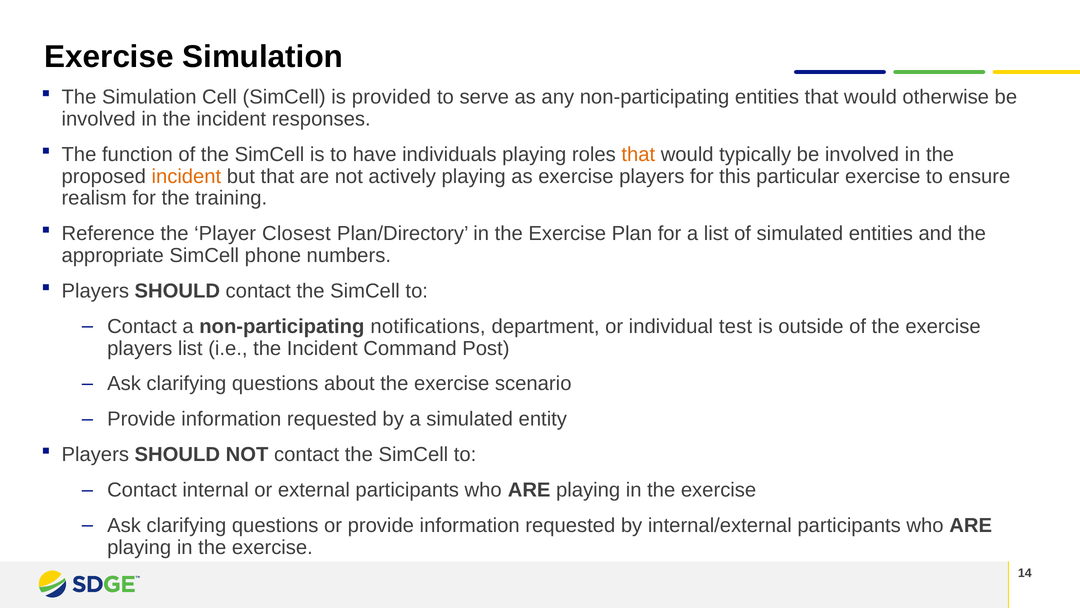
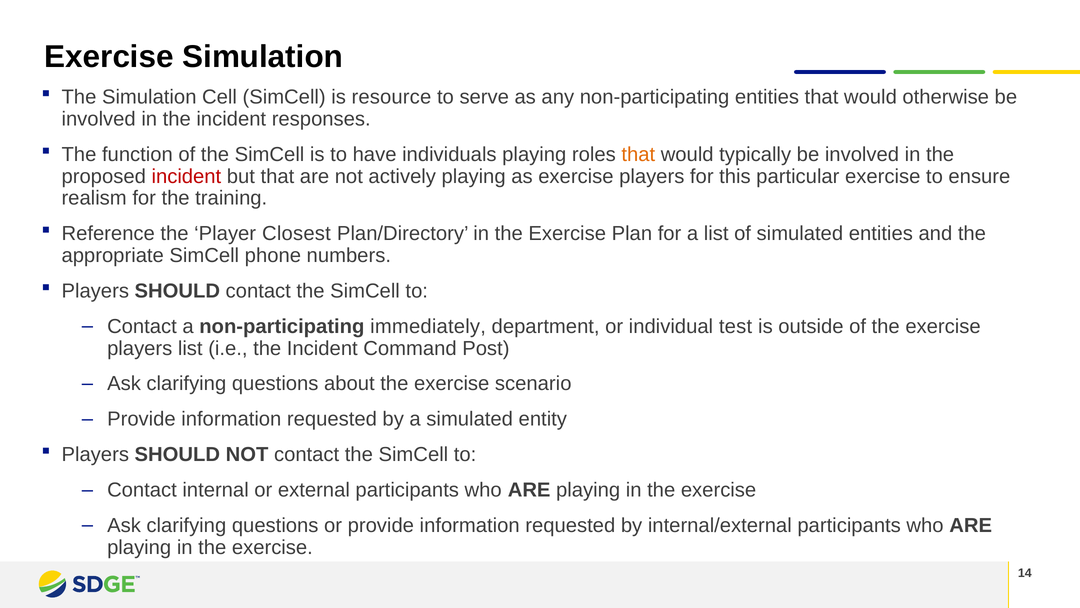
provided: provided -> resource (391, 97)
incident colour: orange -> red (186, 176)
notifications: notifications -> immediately (428, 326)
